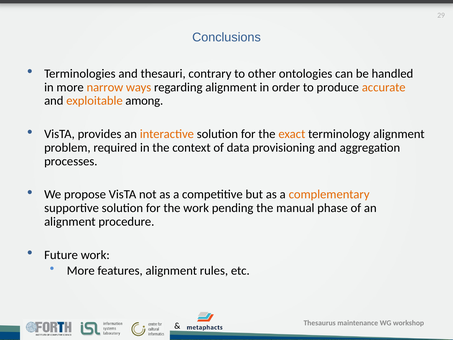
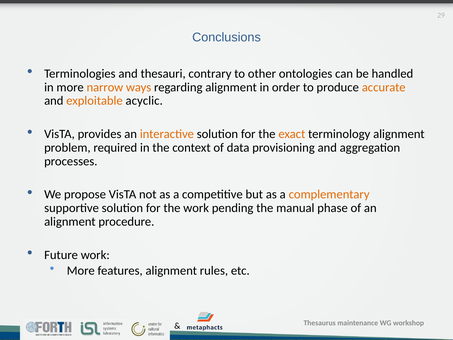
among: among -> acyclic (144, 101)
